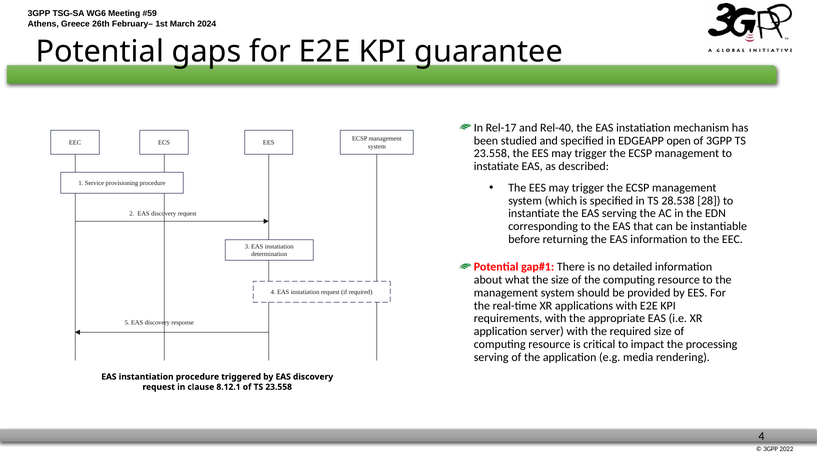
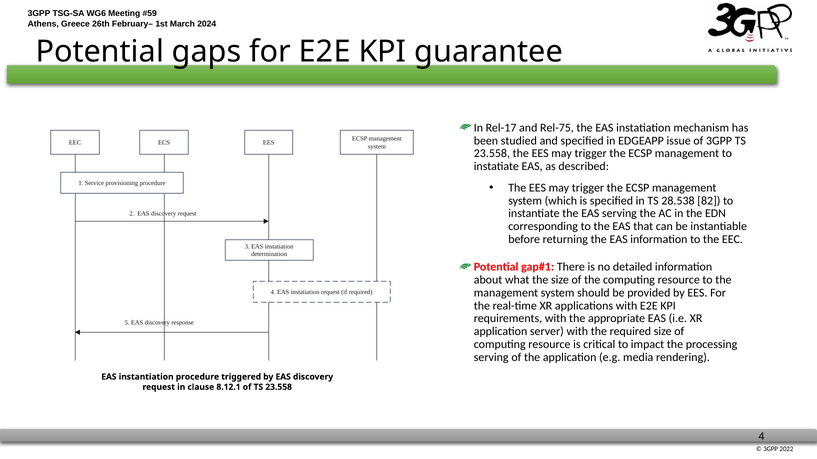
Rel-40: Rel-40 -> Rel-75 (557, 128)
open: open -> issue (679, 141)
28: 28 -> 82 (709, 201)
